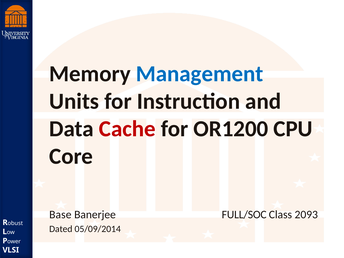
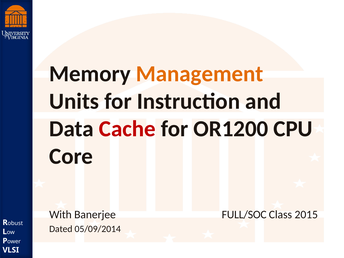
Management colour: blue -> orange (200, 74)
Base: Base -> With (60, 214)
2093: 2093 -> 2015 (306, 214)
